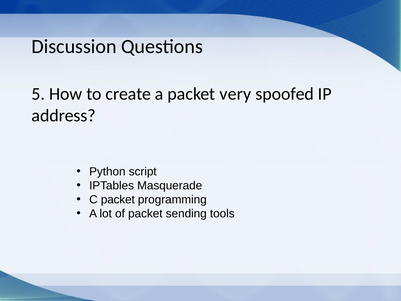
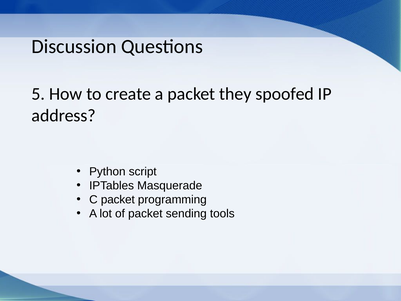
very: very -> they (235, 94)
